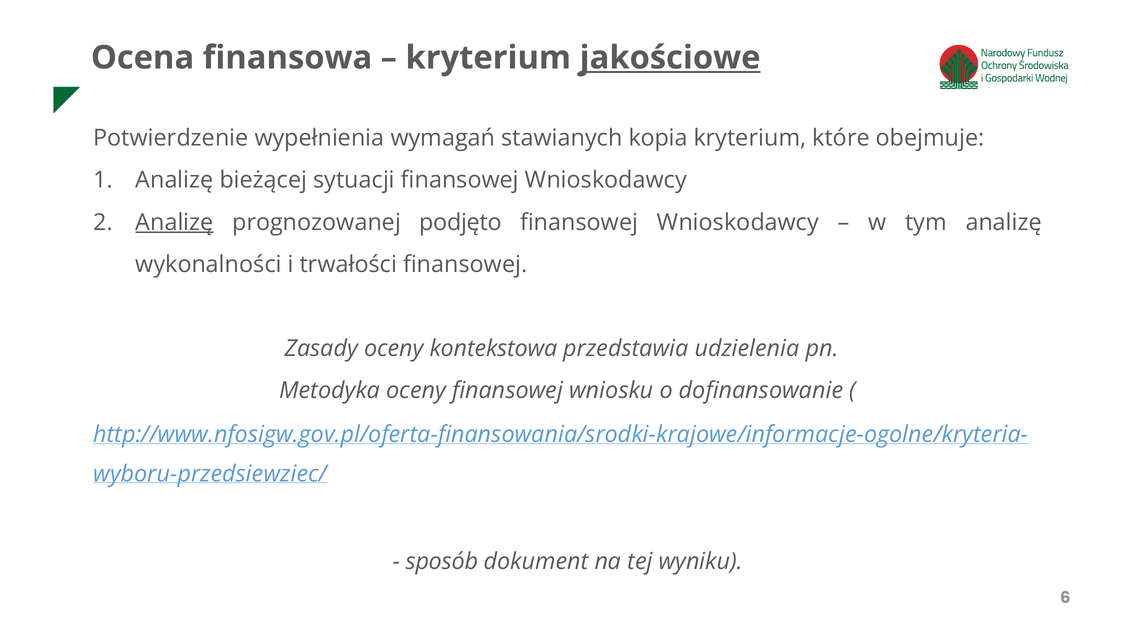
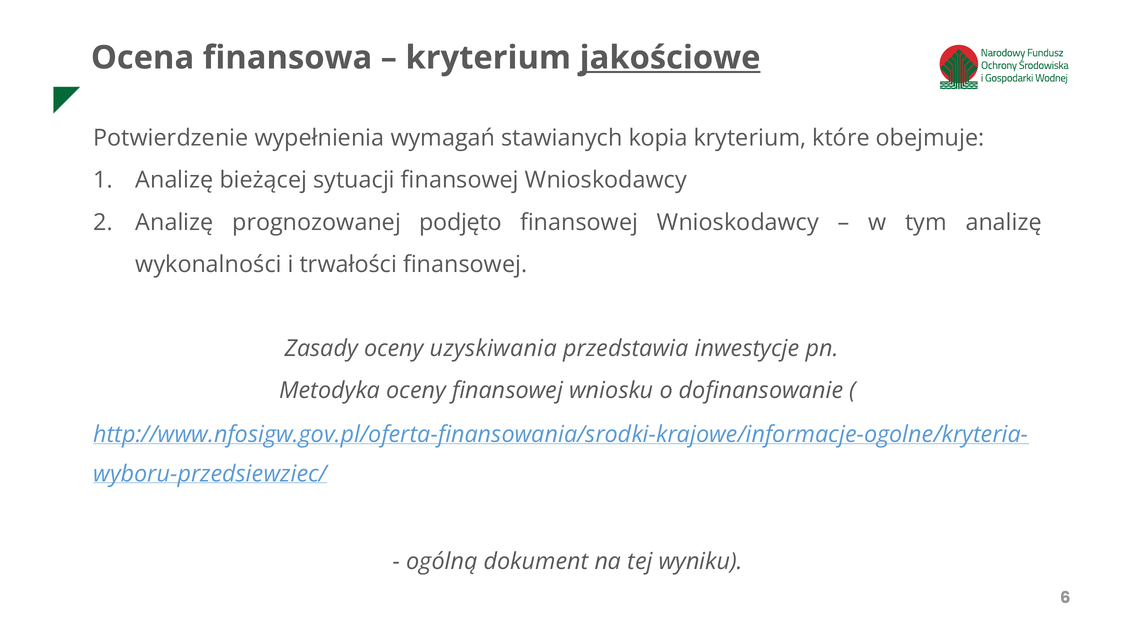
Analizę underline: present -> none (174, 222)
kontekstowa: kontekstowa -> uzyskiwania (493, 349)
udzielenia: udzielenia -> inwestycje (747, 349)
sposób: sposób -> ogólną (442, 562)
